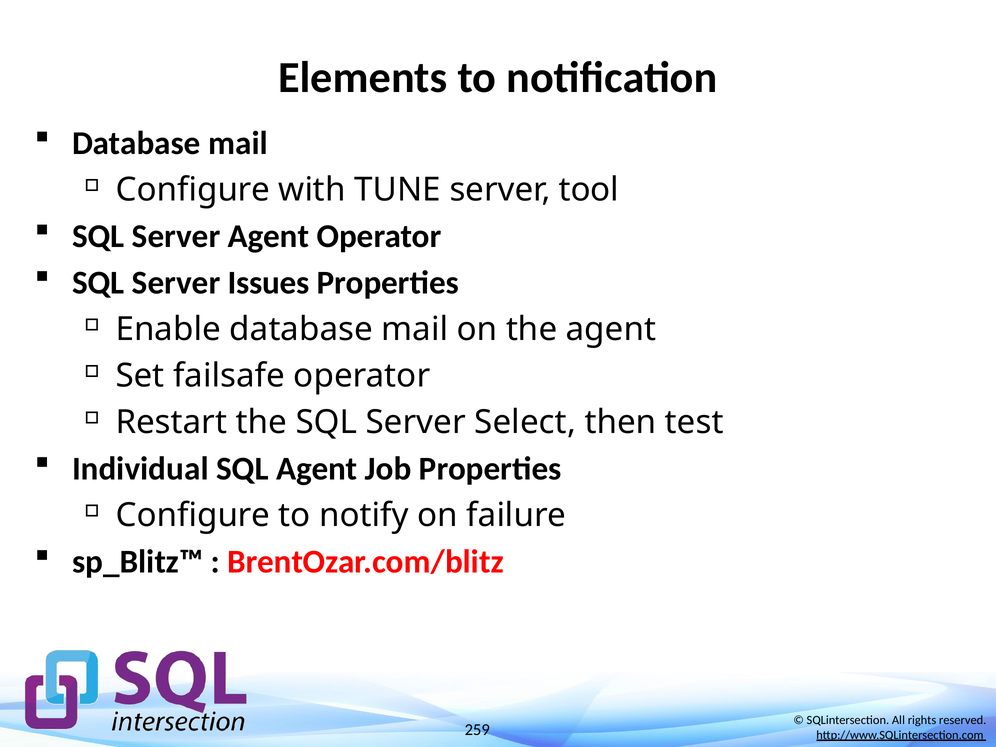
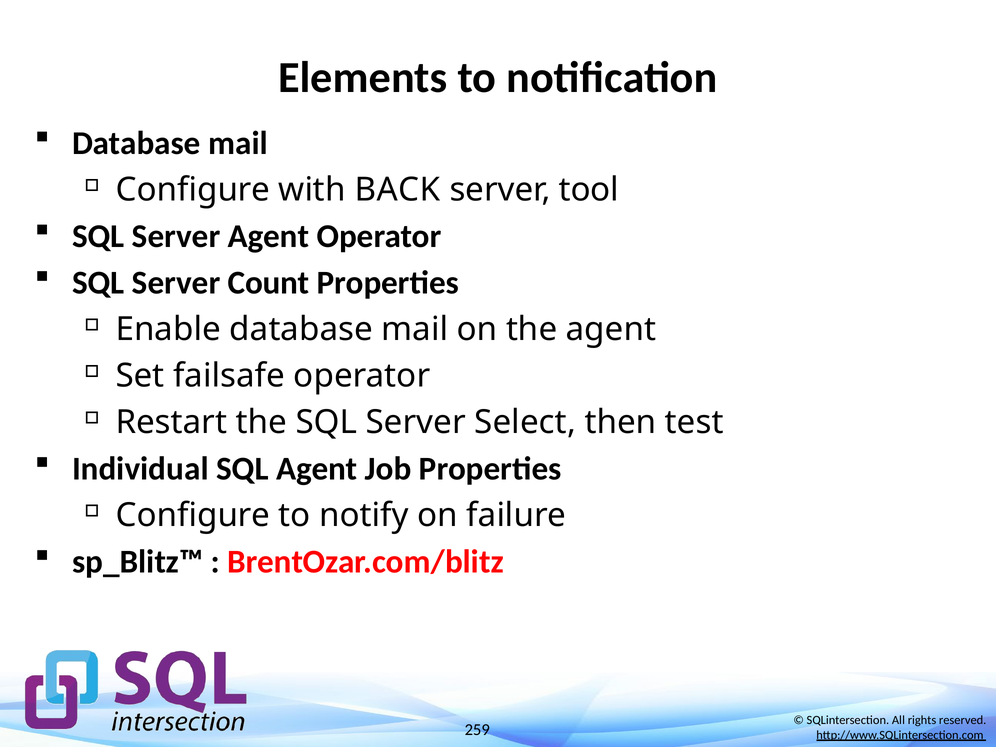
TUNE: TUNE -> BACK (397, 190)
Issues: Issues -> Count (269, 283)
